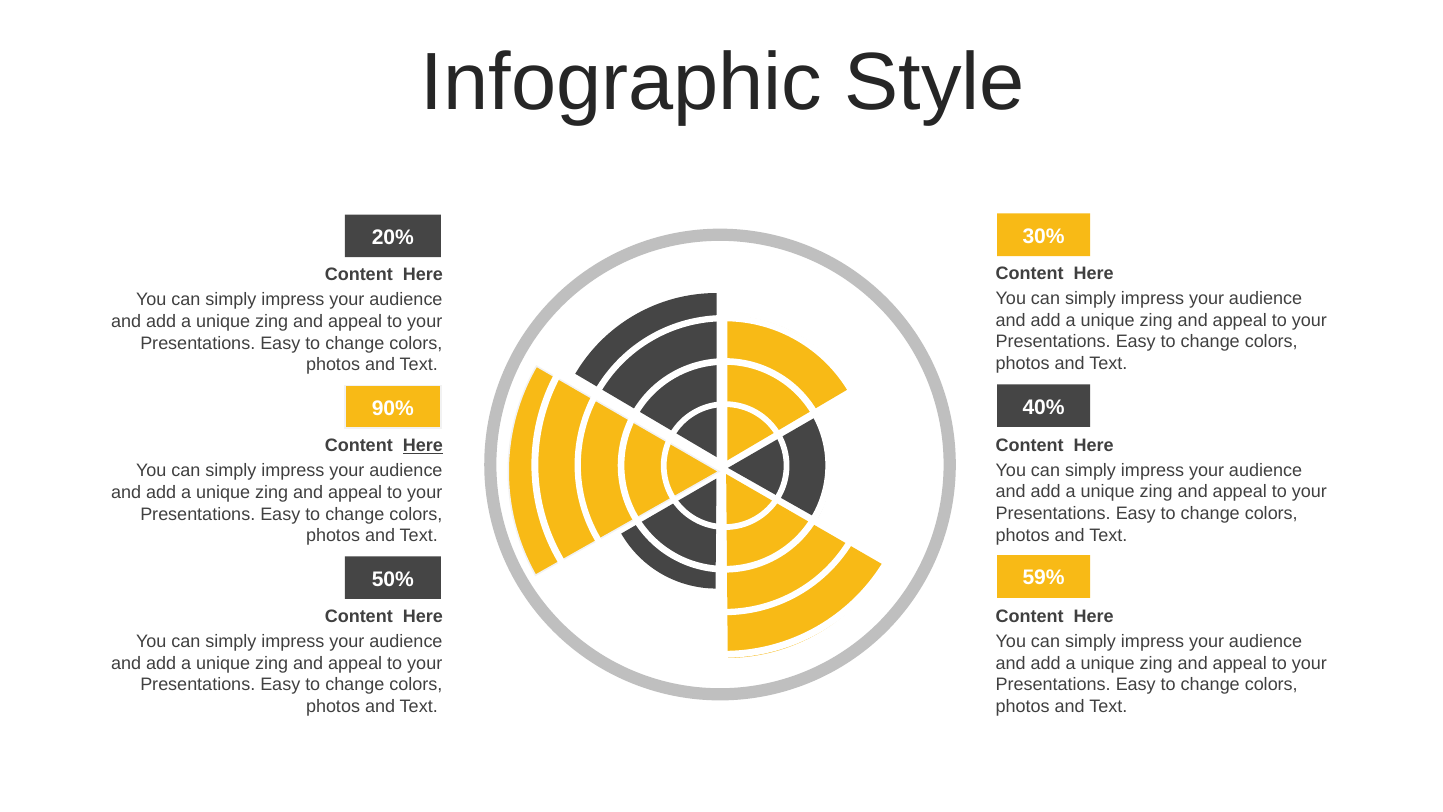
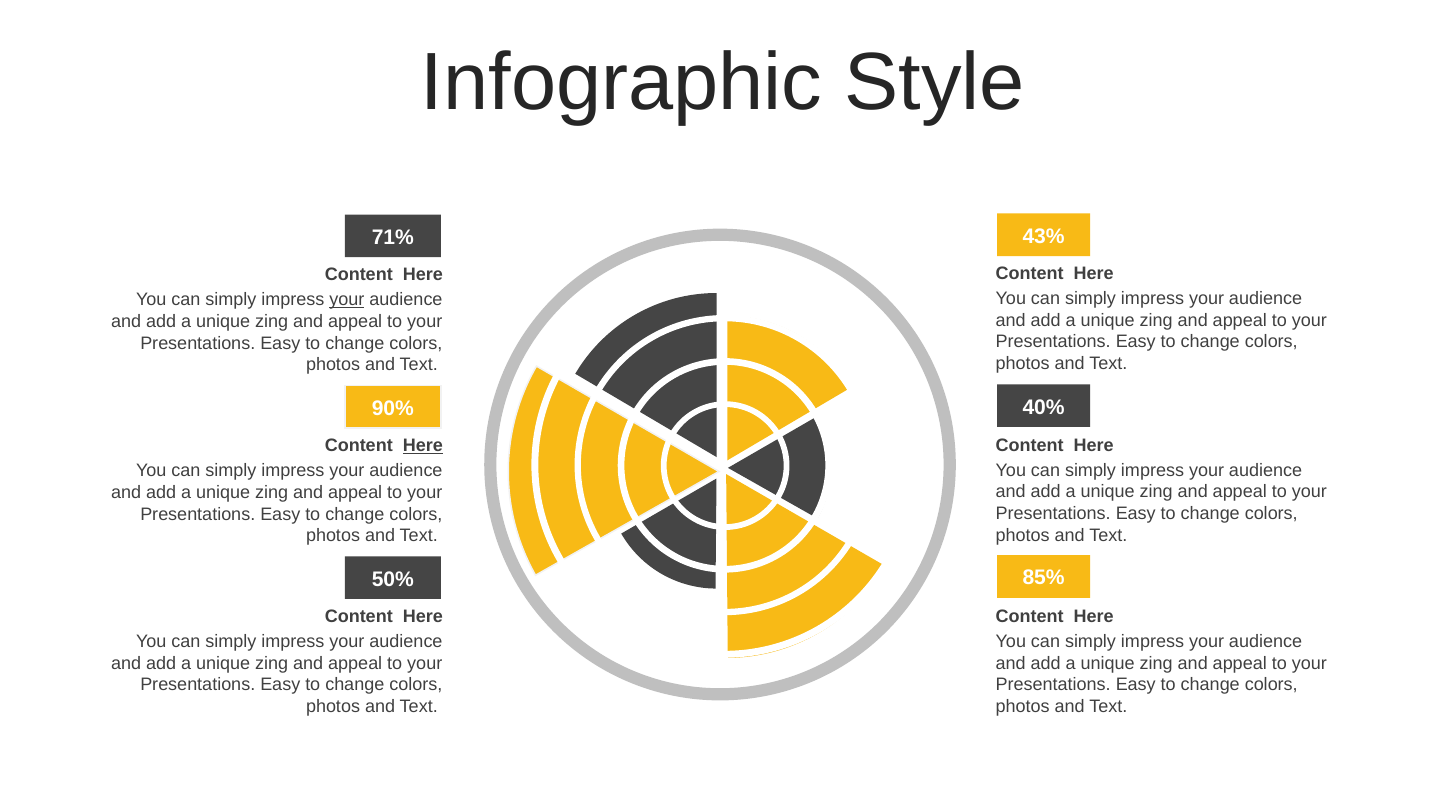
30%: 30% -> 43% (1044, 236)
20%: 20% -> 71% (393, 237)
your underline: none -> present (347, 300)
59%: 59% -> 85% (1044, 578)
